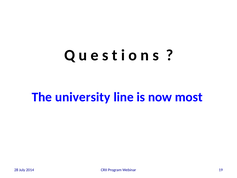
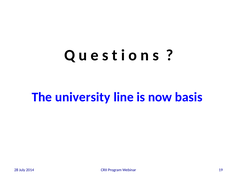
most: most -> basis (189, 97)
